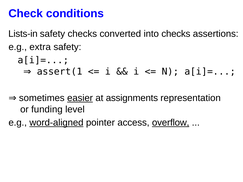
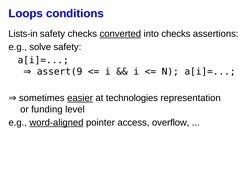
Check: Check -> Loops (26, 14)
converted underline: none -> present (120, 34)
extra: extra -> solve (40, 47)
assert(1: assert(1 -> assert(9 (60, 72)
assignments: assignments -> technologies (132, 98)
overflow underline: present -> none (171, 123)
